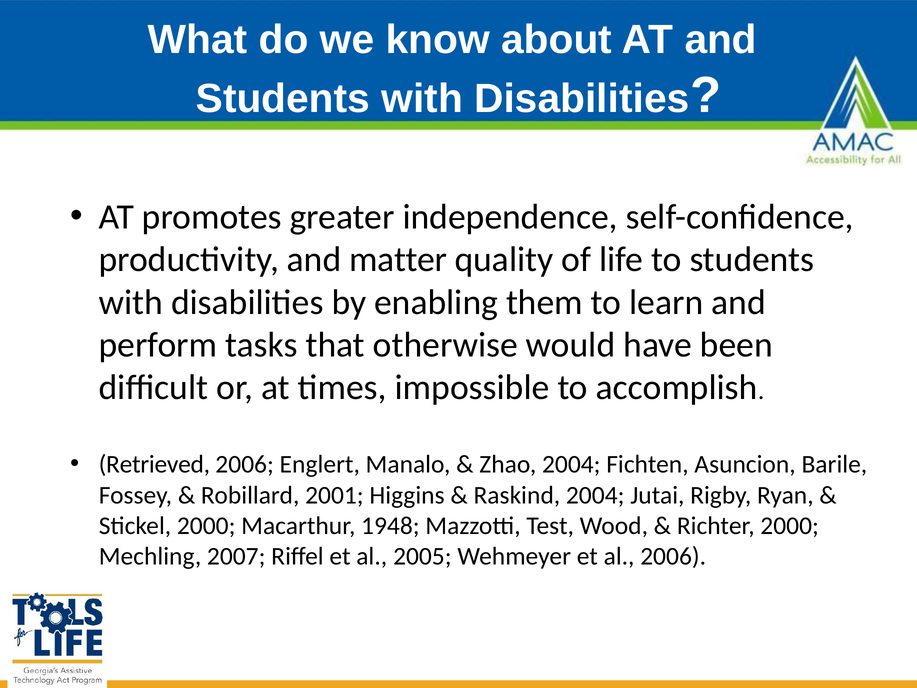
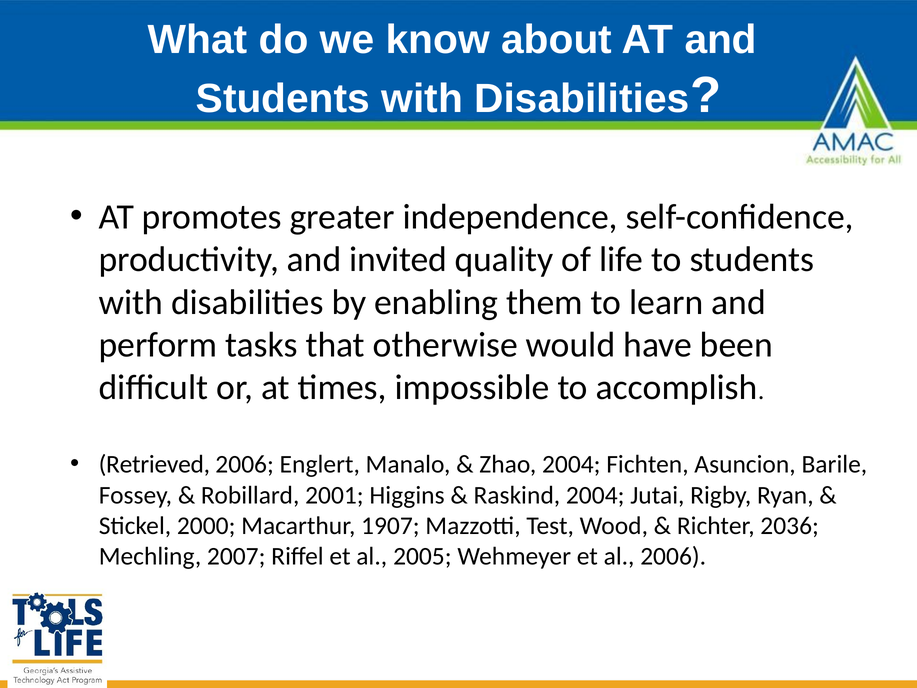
matter: matter -> invited (398, 259)
1948: 1948 -> 1907 (390, 526)
Richter 2000: 2000 -> 2036 (790, 526)
